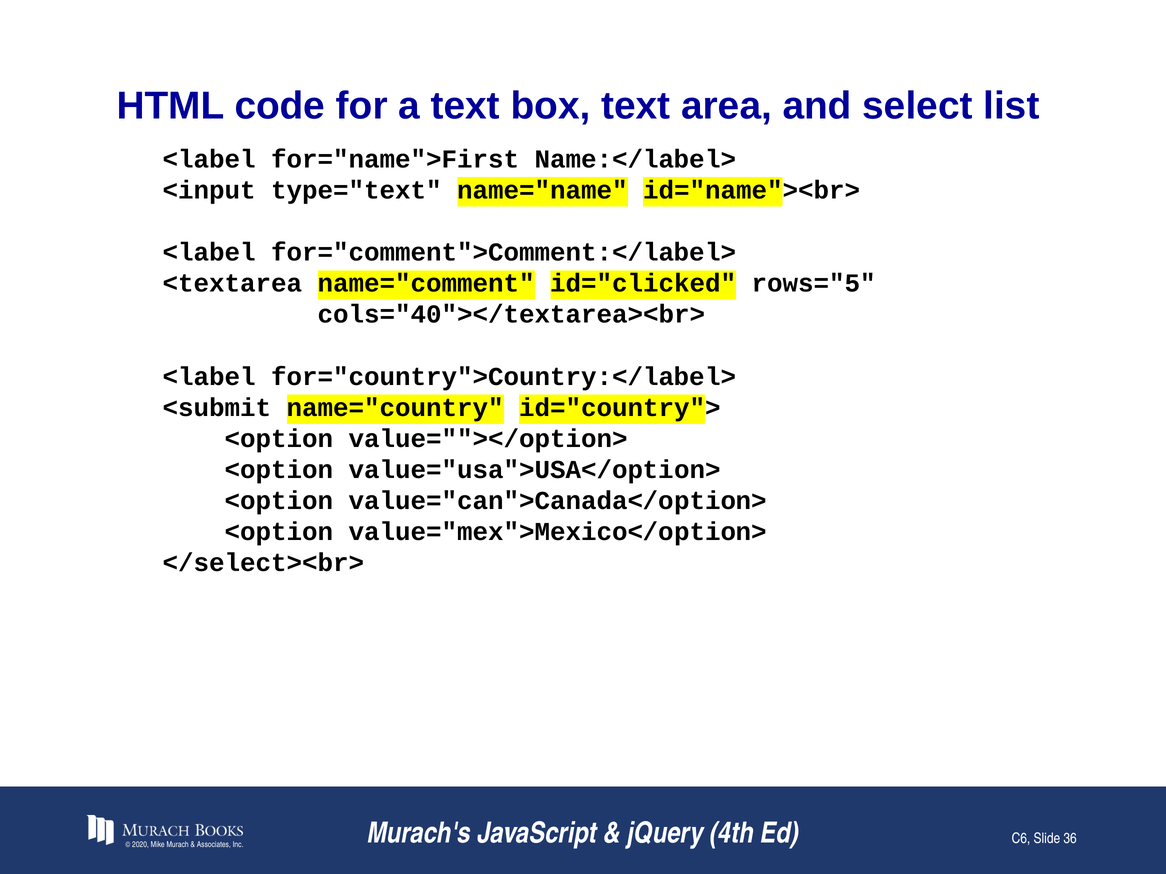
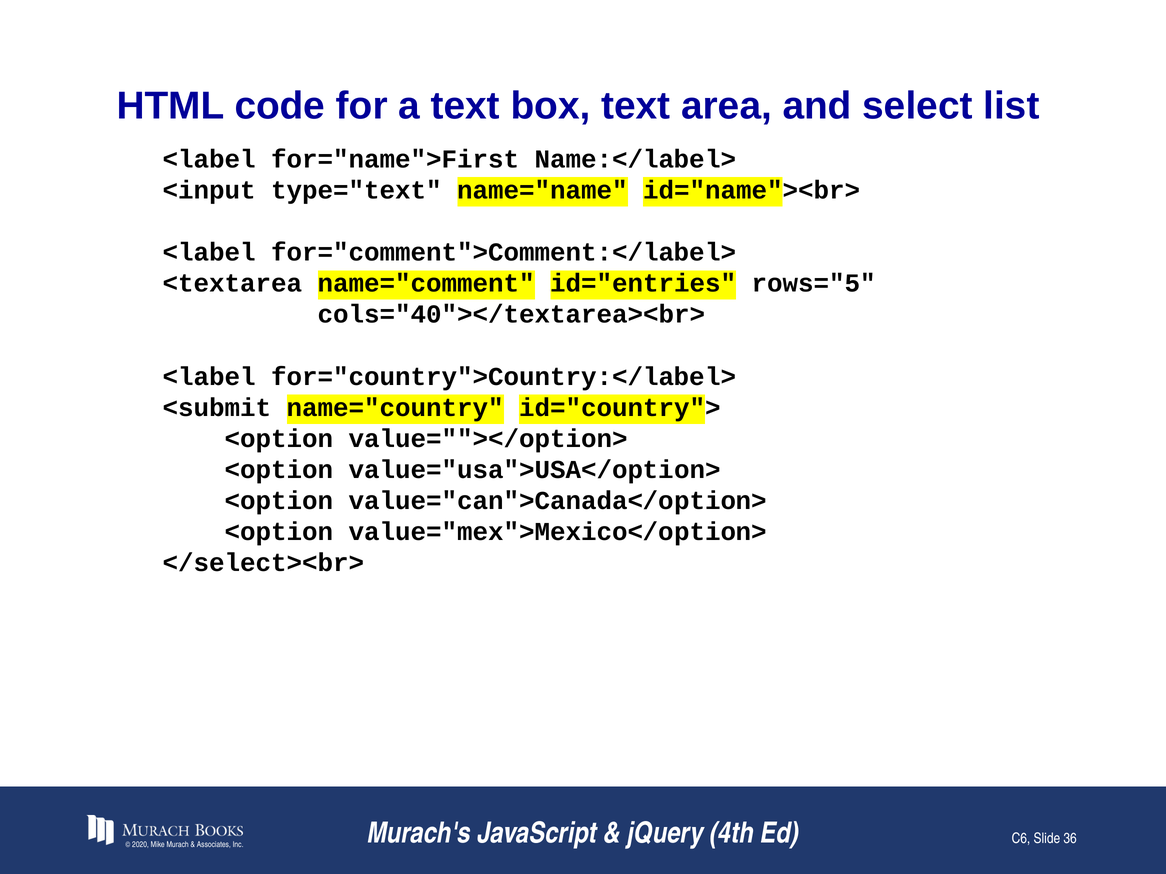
id="clicked: id="clicked -> id="entries (643, 284)
